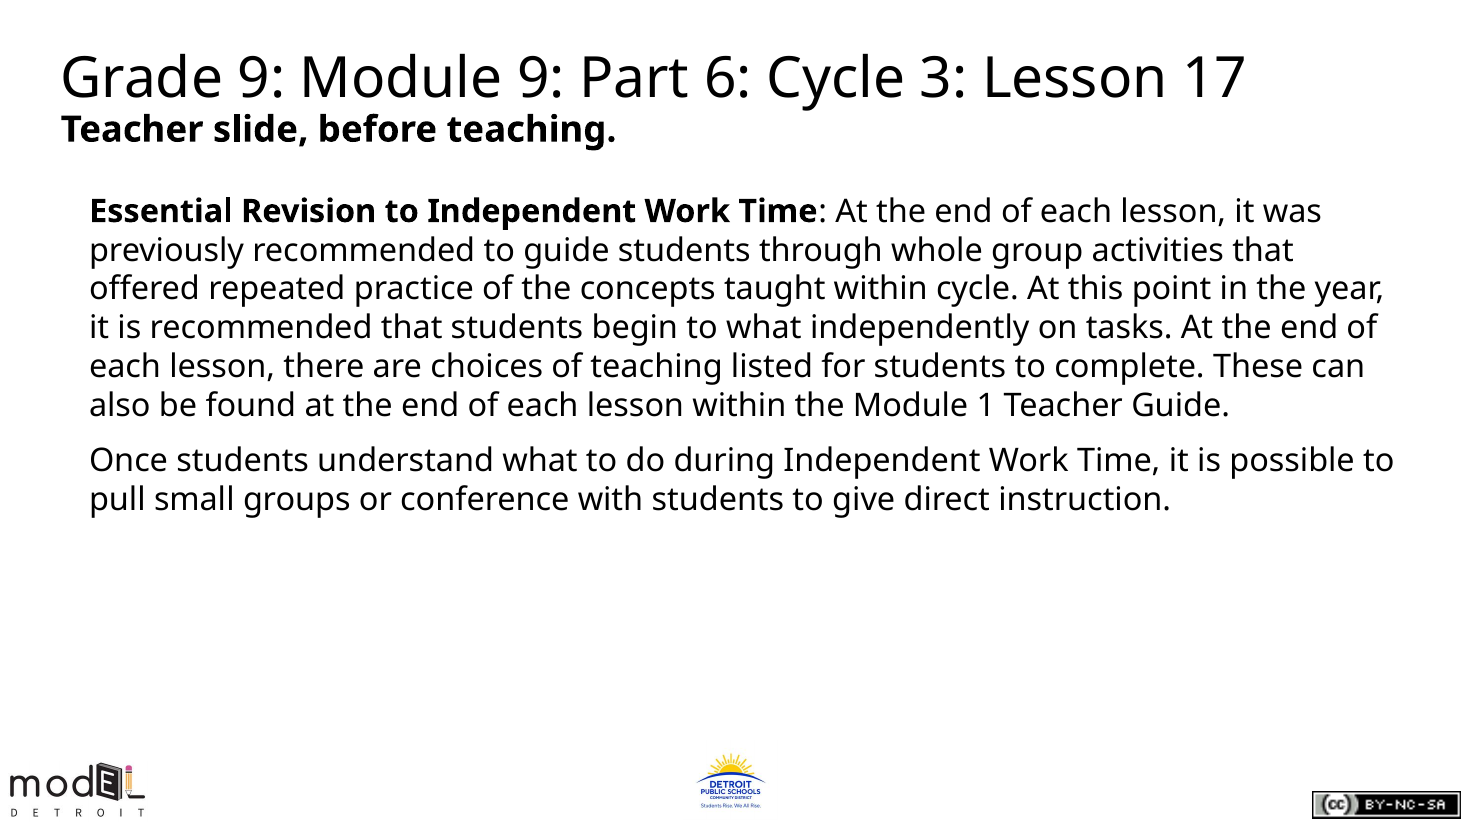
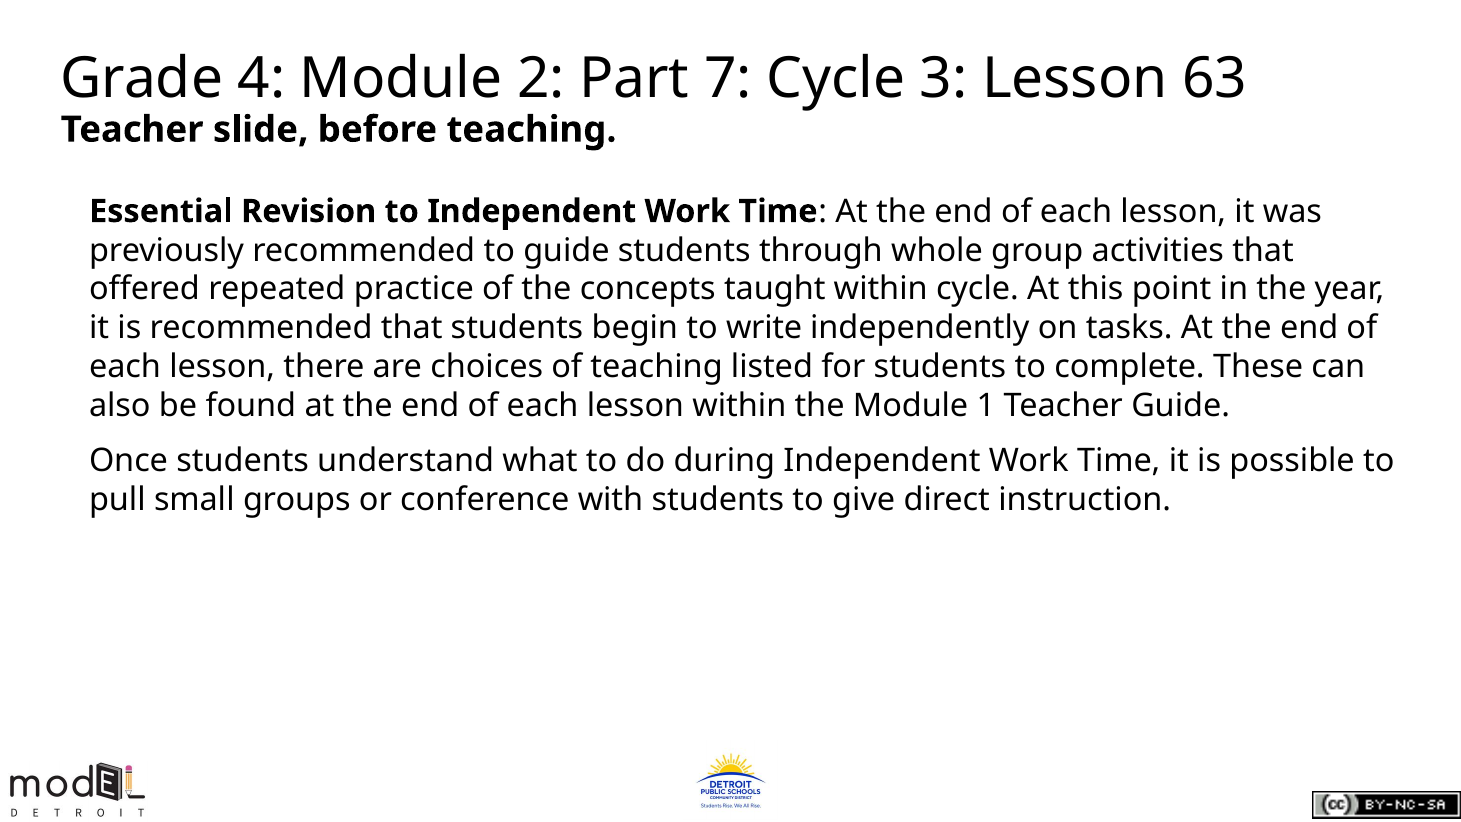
Grade 9: 9 -> 4 (262, 79)
Module 9: 9 -> 2 (541, 79)
6: 6 -> 7 (728, 79)
17: 17 -> 63 (1215, 79)
to what: what -> write (764, 328)
